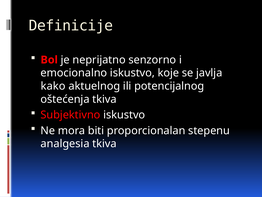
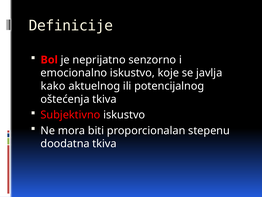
analgesia: analgesia -> doodatna (65, 143)
